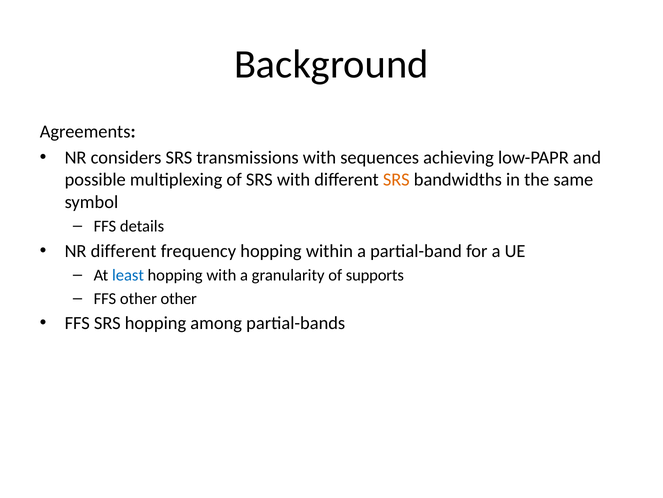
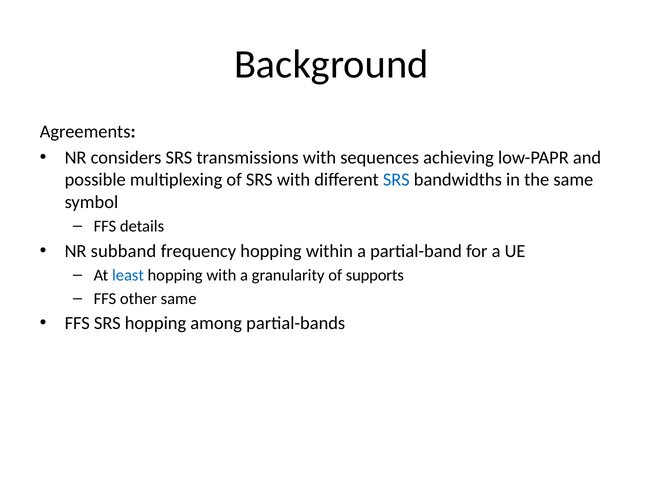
SRS colour: orange -> blue (396, 180)
NR different: different -> subband (123, 251)
other other: other -> same (179, 298)
